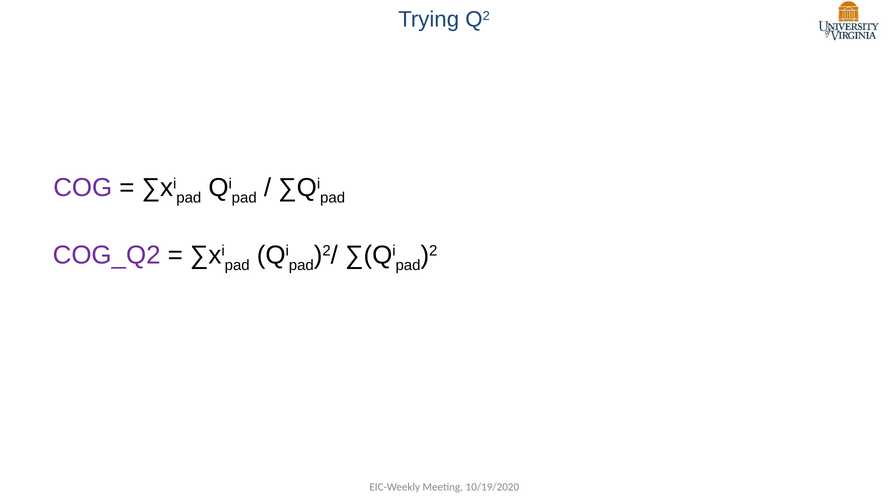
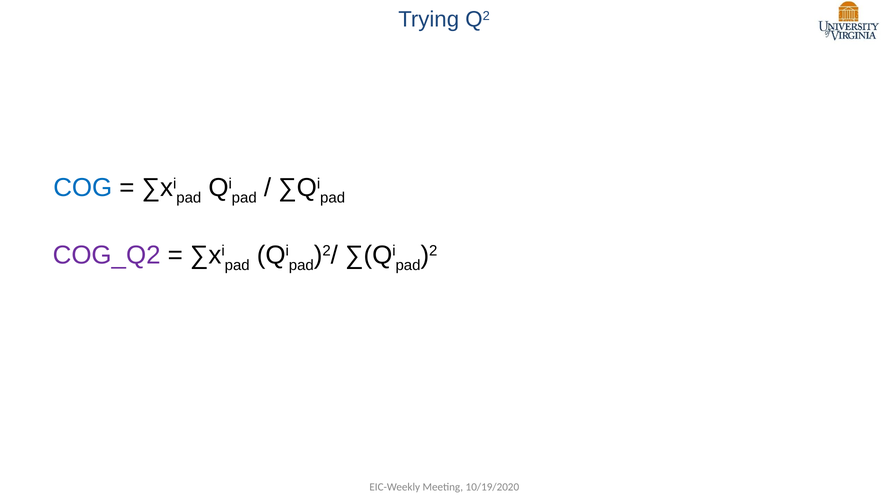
COG colour: purple -> blue (83, 188)
